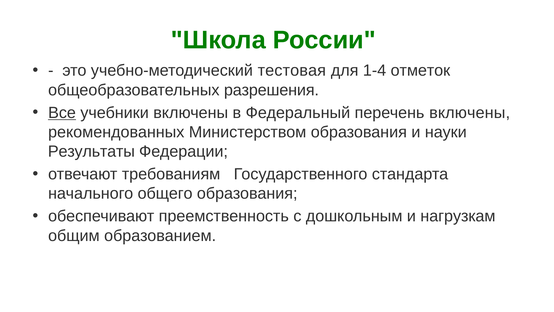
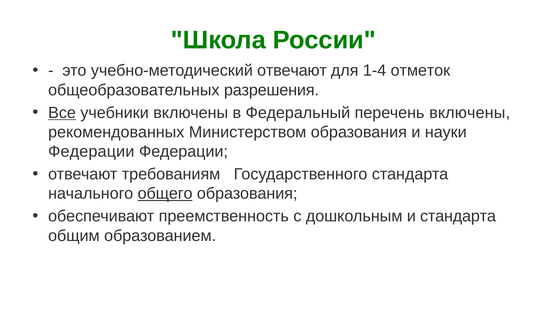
учебно-методический тестовая: тестовая -> отвечают (292, 71)
Результаты: Результаты -> Федерации (91, 151)
общего underline: none -> present (165, 193)
и нагрузкам: нагрузкам -> стандарта (458, 216)
